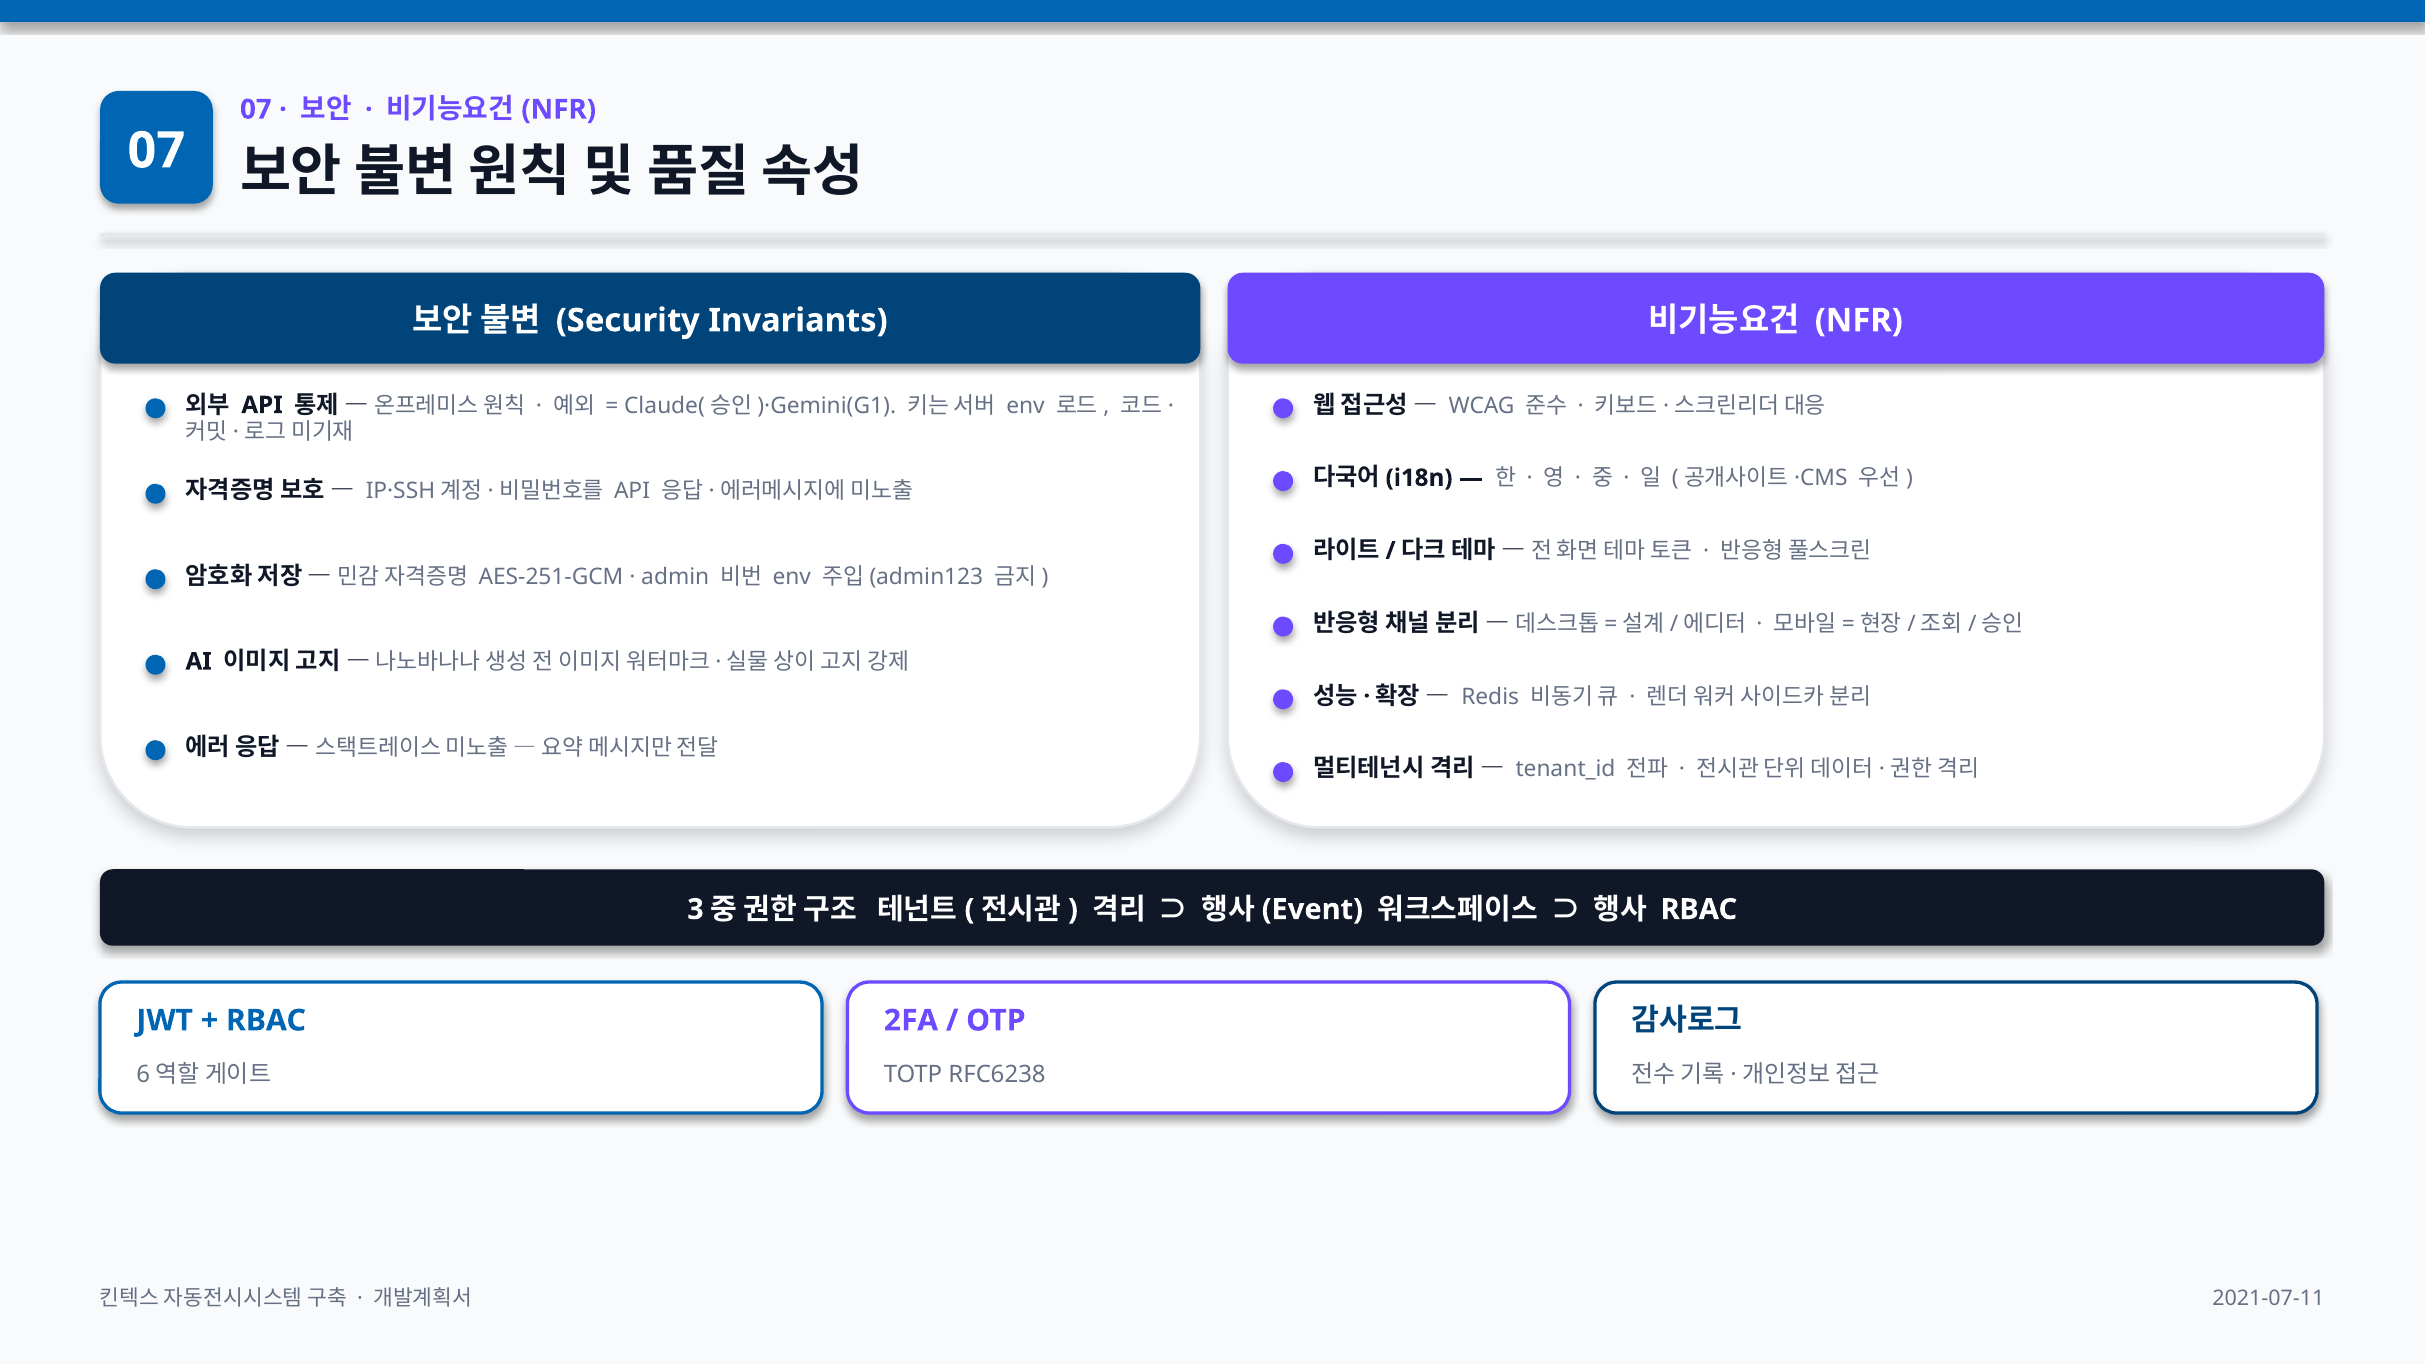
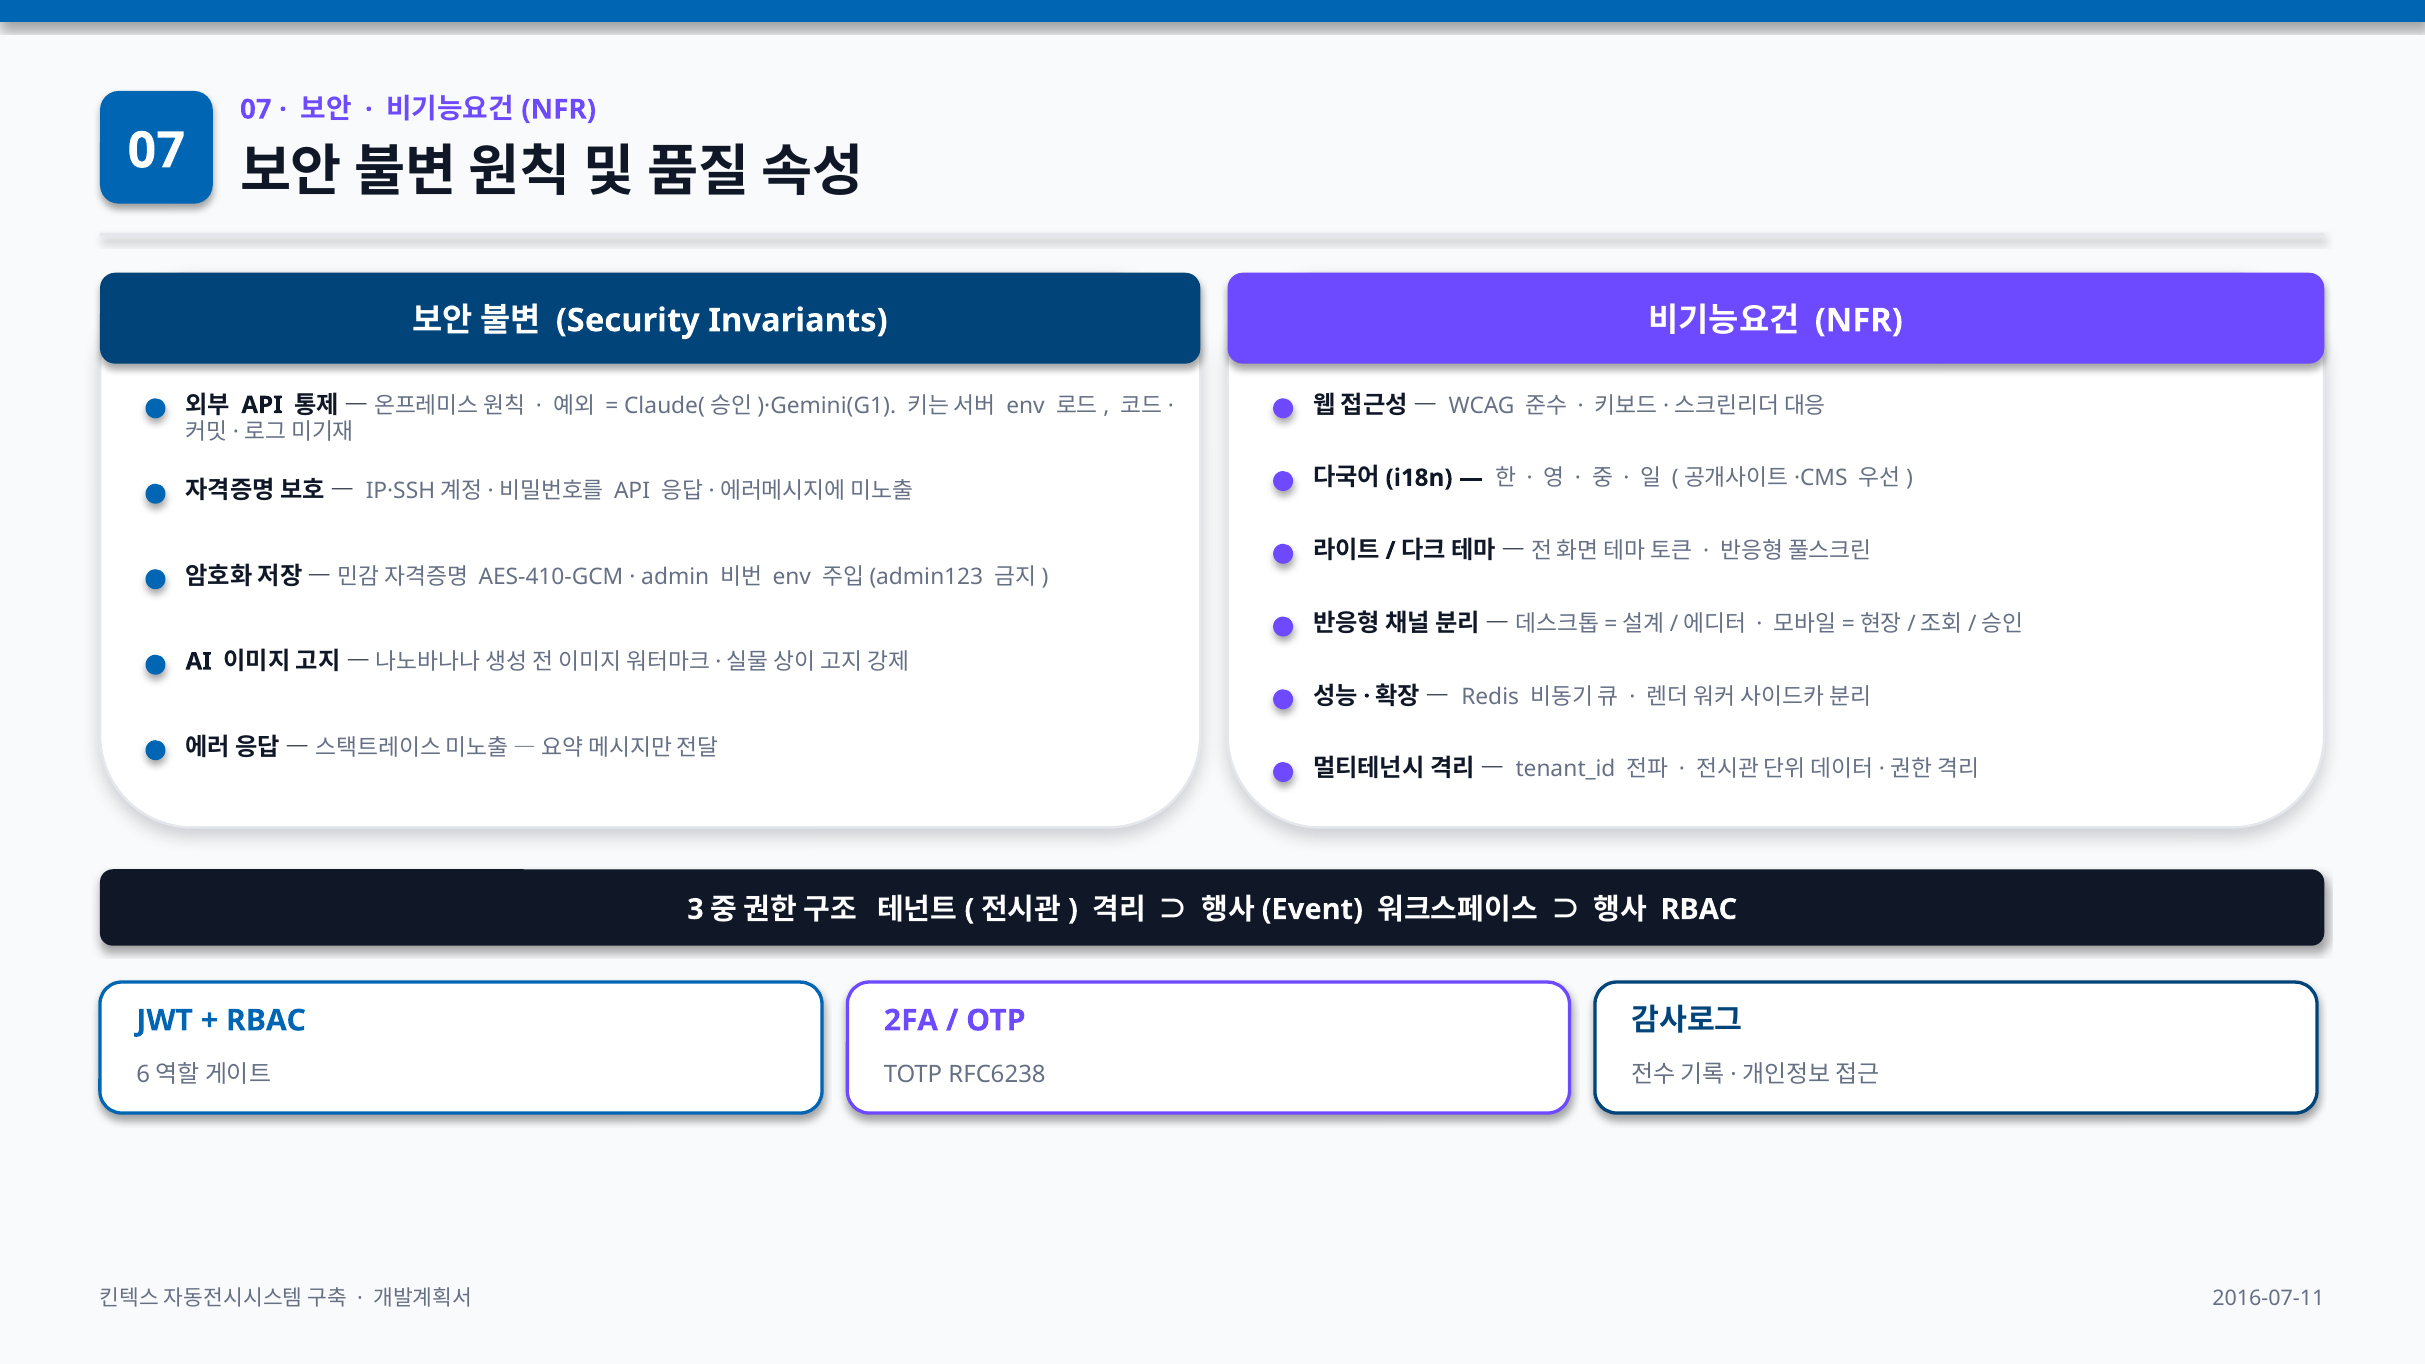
AES-251-GCM: AES-251-GCM -> AES-410-GCM (551, 577)
2021-07-11: 2021-07-11 -> 2016-07-11 (2268, 1298)
